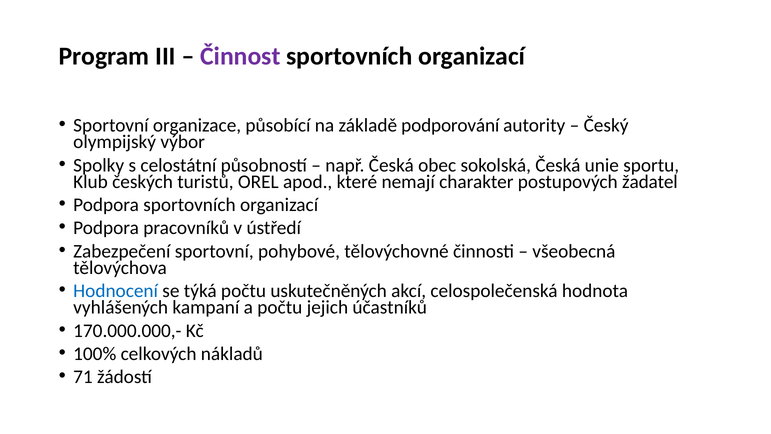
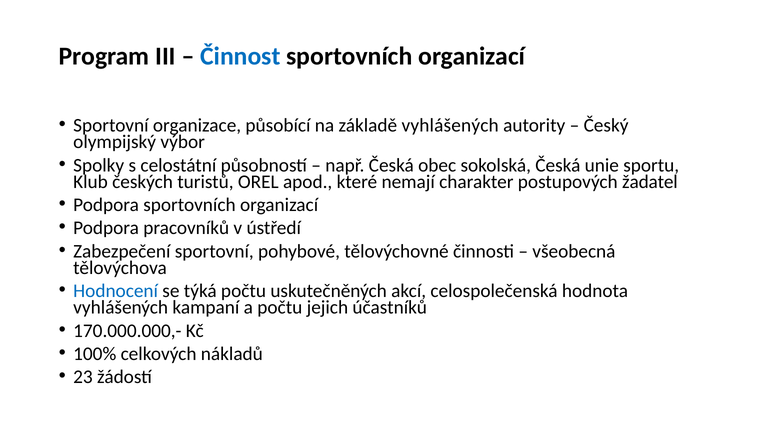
Činnost colour: purple -> blue (240, 56)
základě podporování: podporování -> vyhlášených (450, 125)
71: 71 -> 23 (83, 377)
